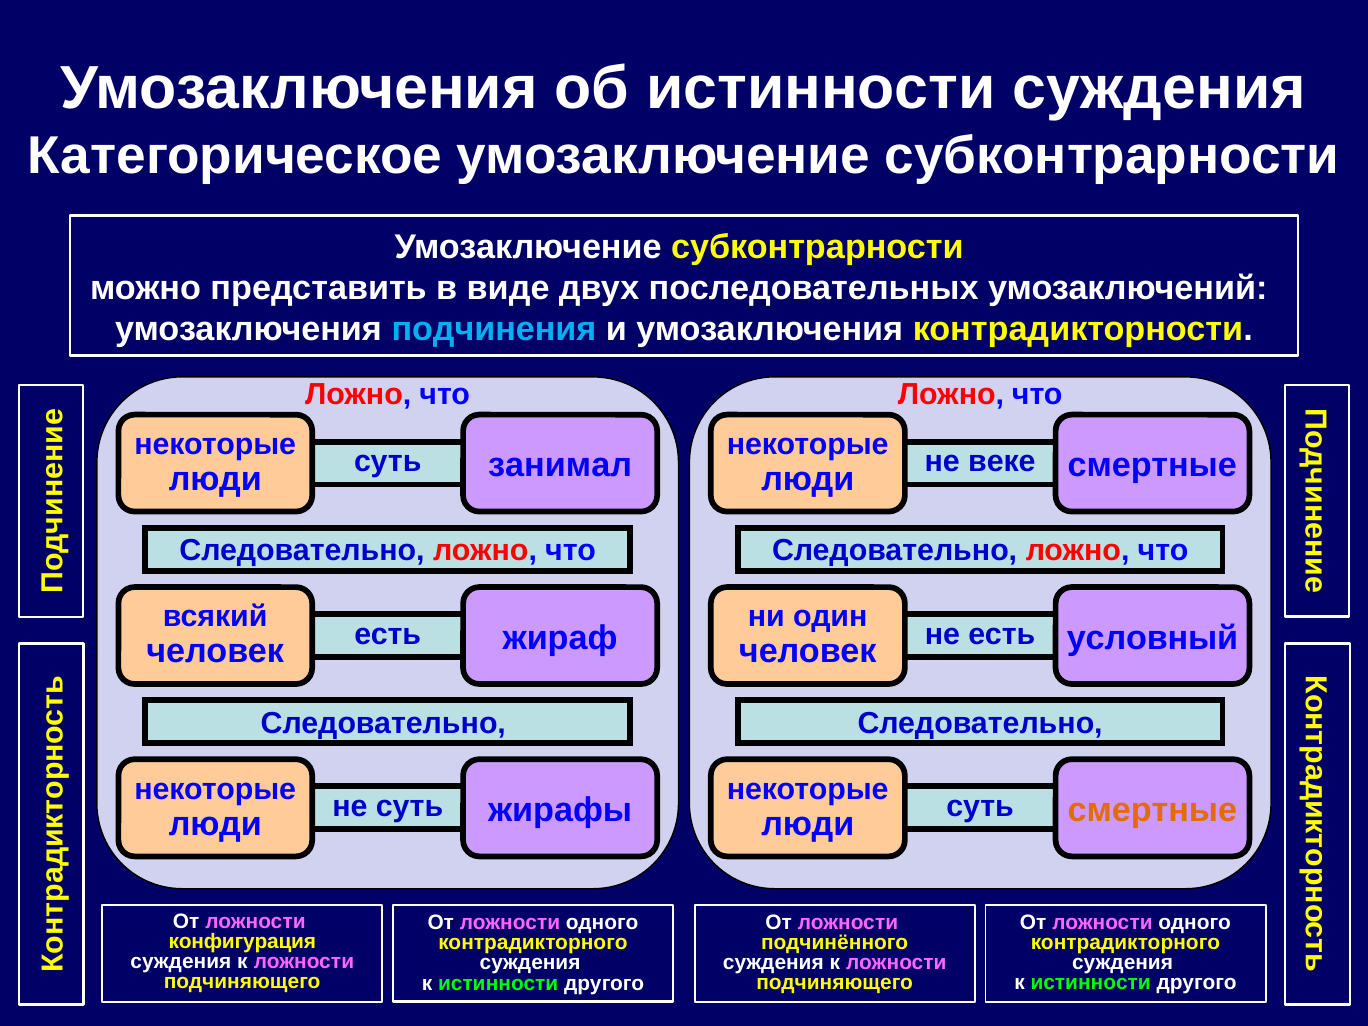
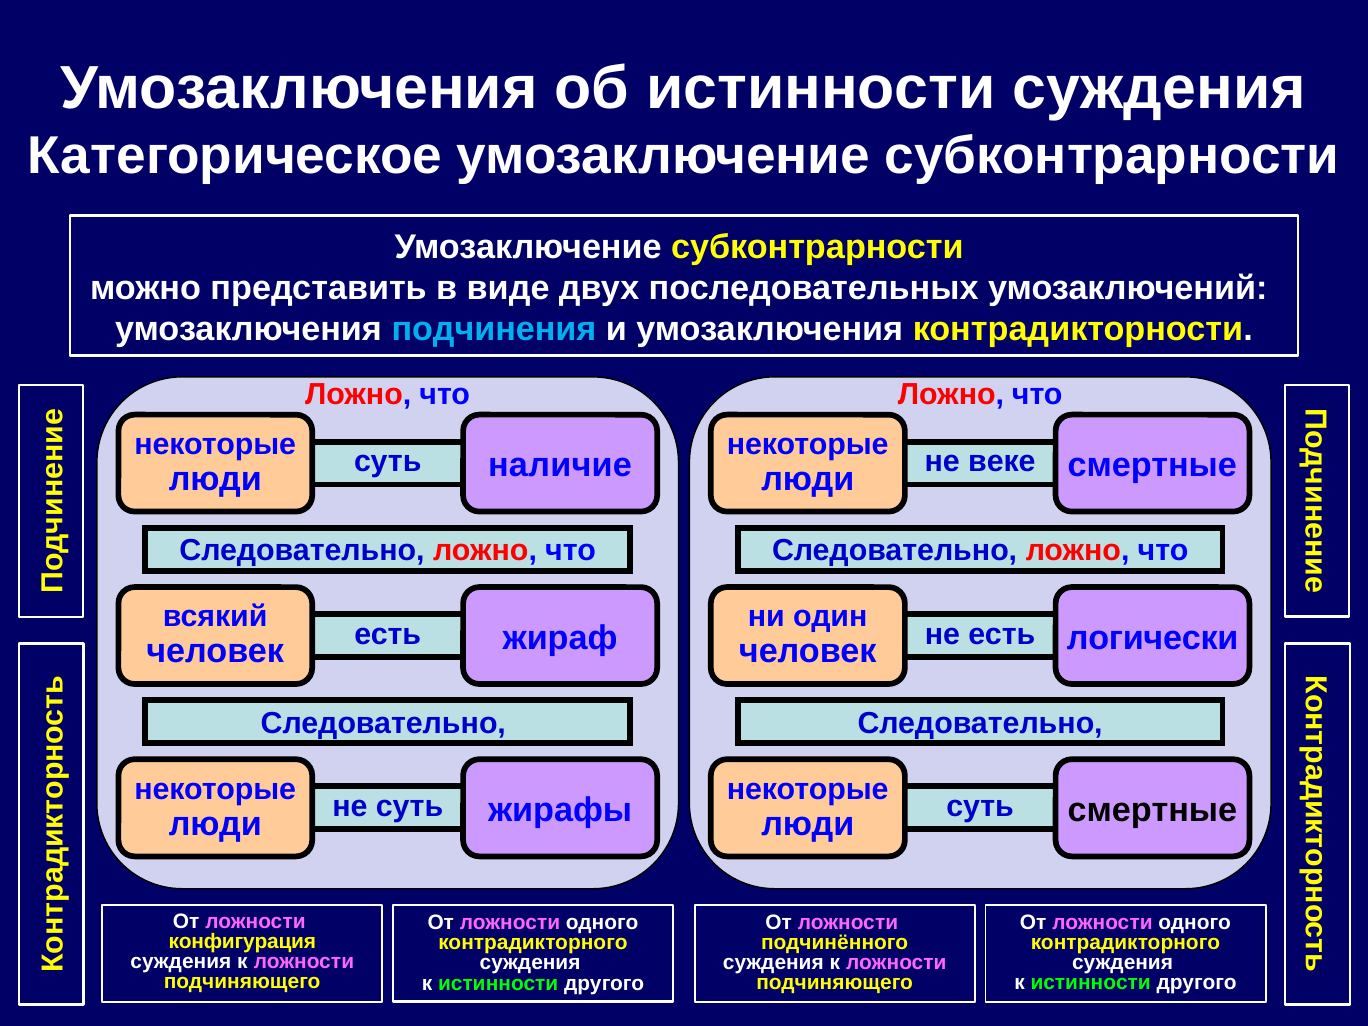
занимал: занимал -> наличие (560, 465)
условный: условный -> логически (1153, 638)
смертные colour: orange -> black (1152, 810)
